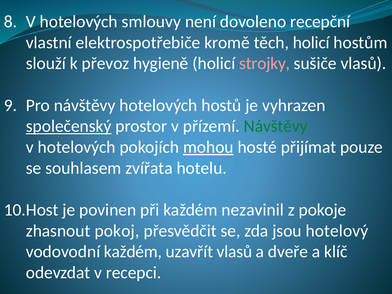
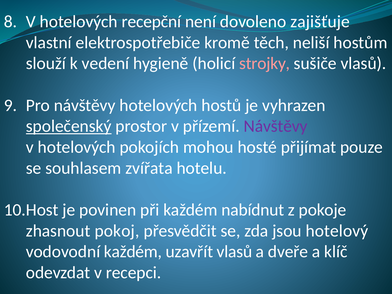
smlouvy: smlouvy -> recepční (151, 22)
recepční: recepční -> zajišťuje (320, 22)
těch holicí: holicí -> neliší (311, 43)
převoz: převoz -> vedení (105, 63)
Návštěvy colour: green -> purple (276, 126)
mohou underline: present -> none (208, 147)
nezavinil: nezavinil -> nabídnut (253, 210)
